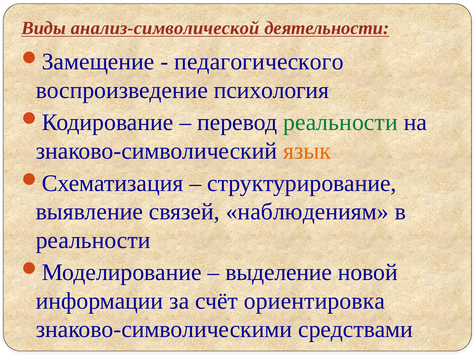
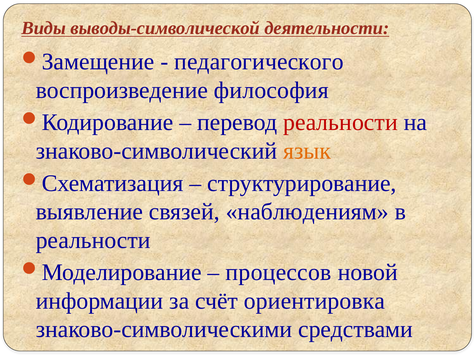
анализ-символической: анализ-символической -> выводы-символической (165, 28)
психология: психология -> философия (271, 90)
реальности colour: green -> red (340, 123)
выделение: выделение -> процессов (278, 273)
